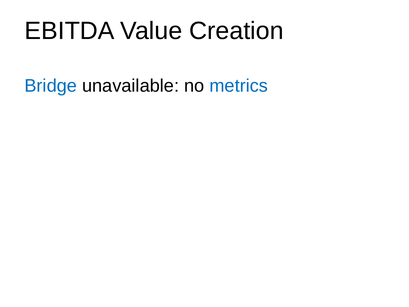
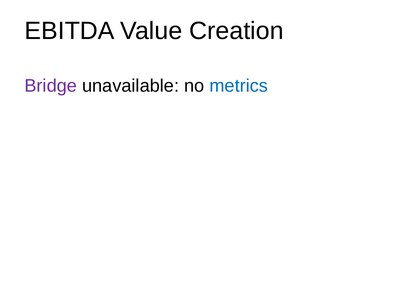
Bridge colour: blue -> purple (51, 86)
